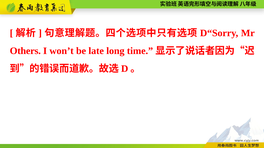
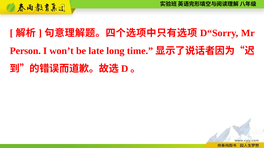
Others: Others -> Person (25, 51)
